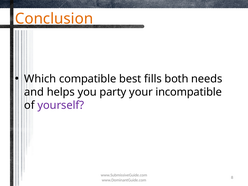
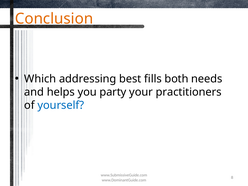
compatible: compatible -> addressing (88, 79)
incompatible: incompatible -> practitioners (189, 92)
yourself colour: purple -> blue (61, 105)
